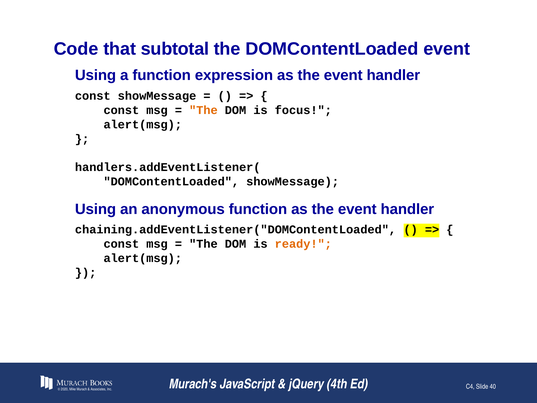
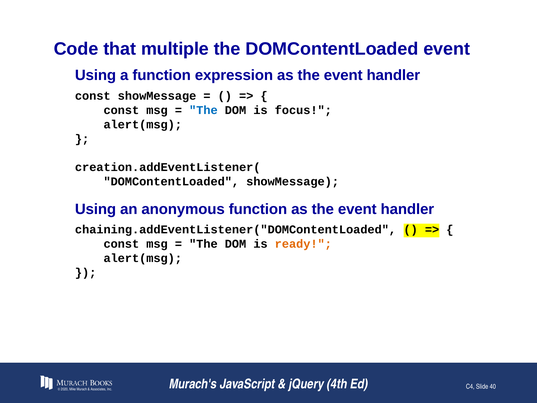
subtotal: subtotal -> multiple (175, 49)
The colour: orange -> blue (203, 110)
handlers.addEventListener(: handlers.addEventListener( -> creation.addEventListener( (168, 167)
